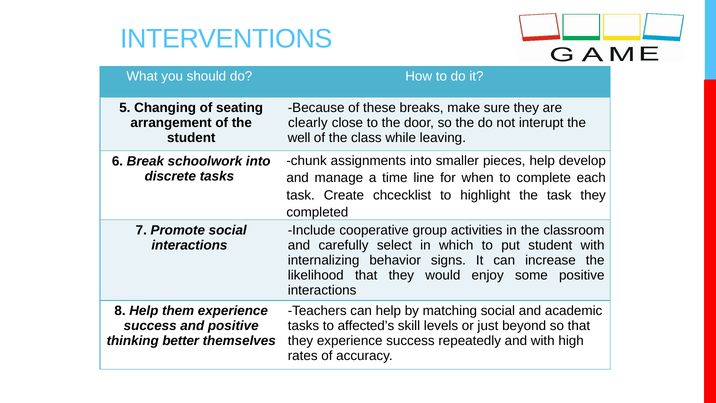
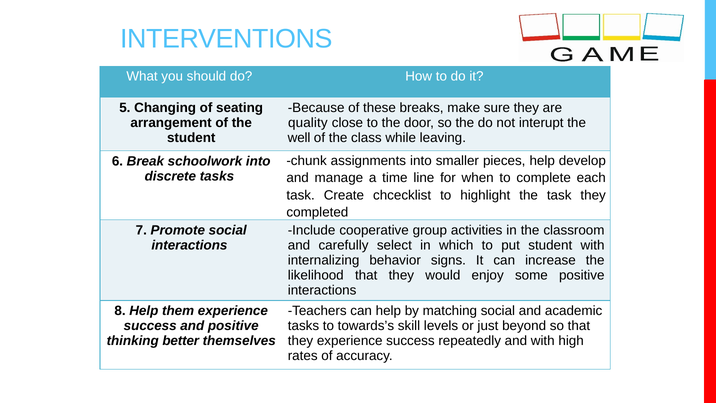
clearly: clearly -> quality (308, 123)
affected’s: affected’s -> towards’s (366, 326)
